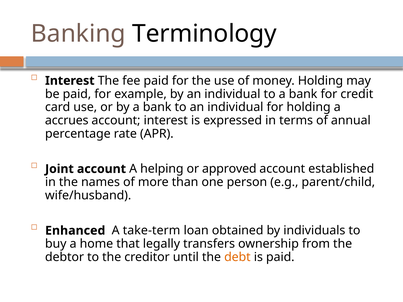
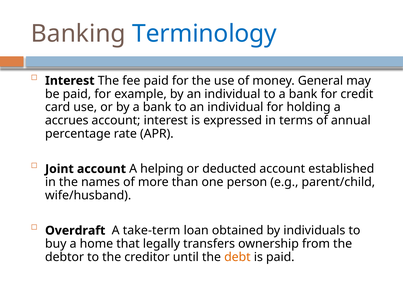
Terminology colour: black -> blue (205, 34)
money Holding: Holding -> General (320, 81)
approved: approved -> deducted (229, 169)
Enhanced: Enhanced -> Overdraft (75, 231)
